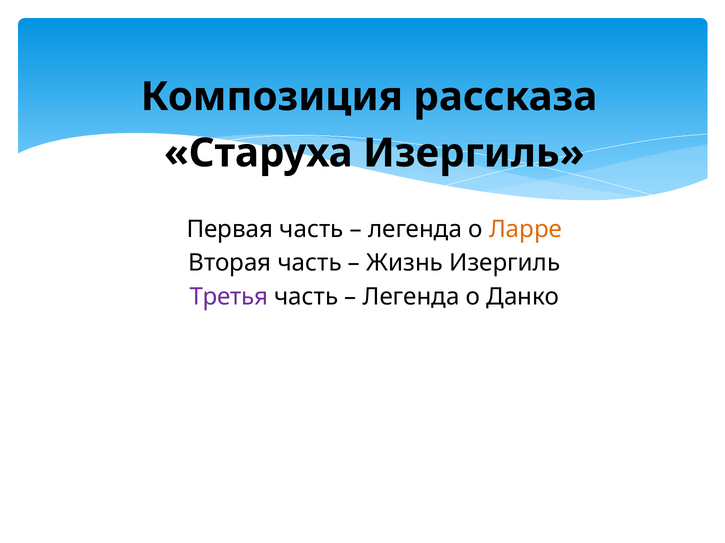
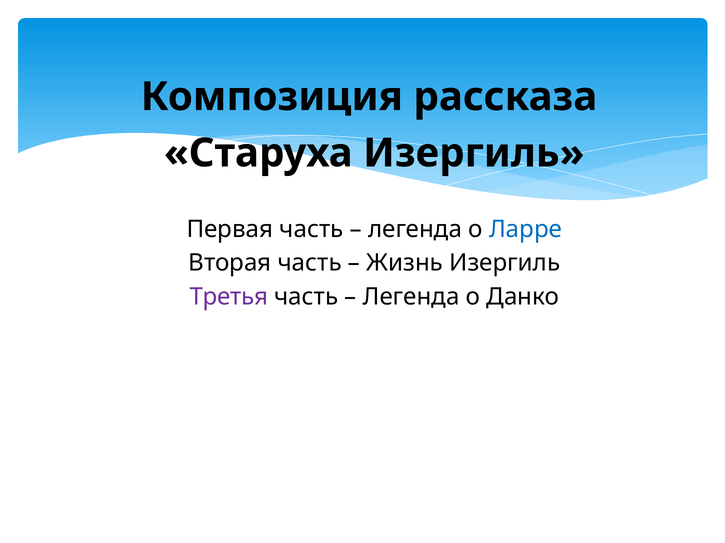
Ларре colour: orange -> blue (526, 230)
